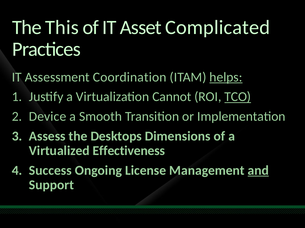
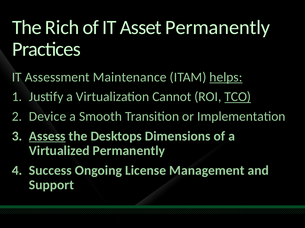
This: This -> Rich (62, 27)
Asset Complicated: Complicated -> Permanently (218, 27)
Coordination: Coordination -> Maintenance (130, 77)
Assess underline: none -> present (47, 137)
Virtualized Effectiveness: Effectiveness -> Permanently (129, 151)
and underline: present -> none (258, 171)
